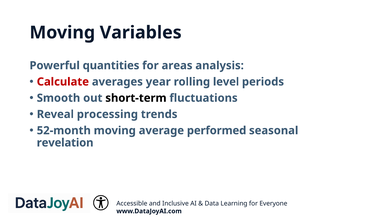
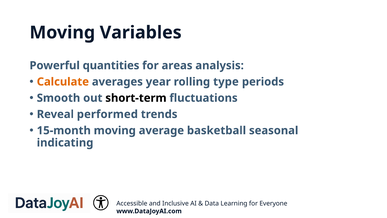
Calculate colour: red -> orange (63, 82)
level: level -> type (226, 82)
processing: processing -> performed (107, 114)
52-month: 52-month -> 15-month (64, 130)
performed: performed -> basketball (217, 130)
revelation: revelation -> indicating (65, 143)
